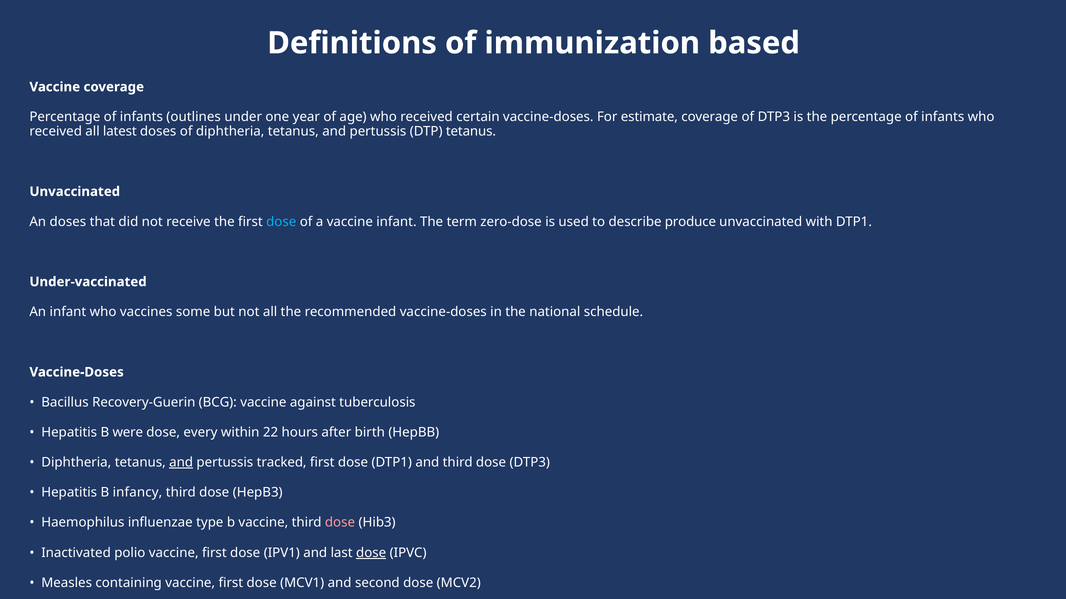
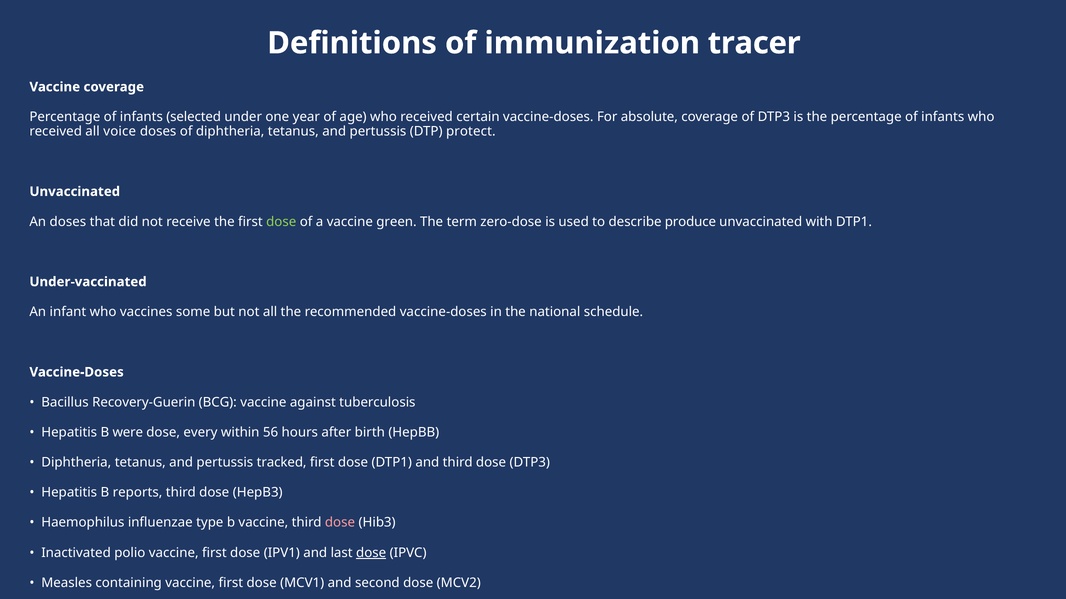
based: based -> tracer (754, 43)
outlines: outlines -> selected (194, 117)
estimate: estimate -> absolute (649, 117)
latest: latest -> voice (120, 132)
DTP tetanus: tetanus -> protect (471, 132)
dose colour: light blue -> light green (281, 222)
vaccine infant: infant -> green (396, 222)
22: 22 -> 56 (271, 433)
and underline: present -> none (181, 463)
infancy: infancy -> reports (138, 493)
